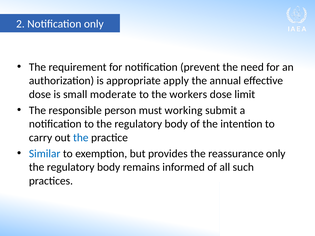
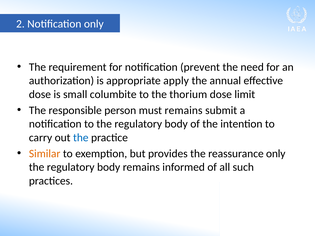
moderate: moderate -> columbite (113, 94)
workers: workers -> thorium (188, 94)
must working: working -> remains (184, 110)
Similar colour: blue -> orange (45, 154)
